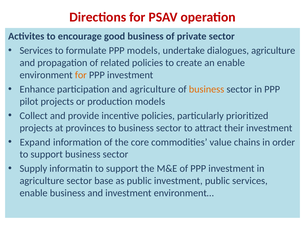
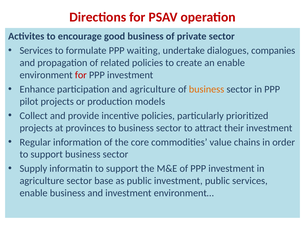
PPP models: models -> waiting (144, 51)
dialogues agriculture: agriculture -> companies (273, 51)
for colour: orange -> red (81, 75)
Expand: Expand -> Regular (35, 142)
